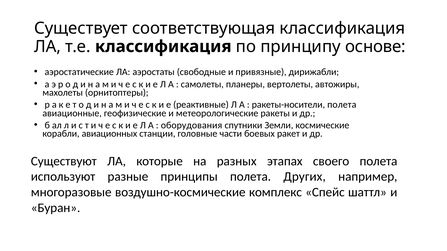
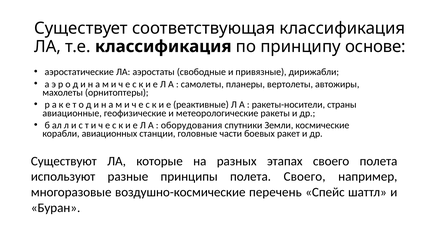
ракеты-носители полета: полета -> страны (342, 105)
полета Других: Других -> Своего (305, 177)
комплекс: комплекс -> перечень (275, 193)
